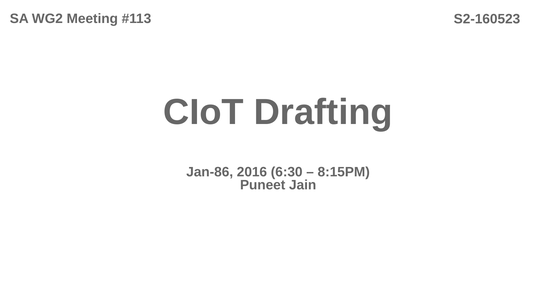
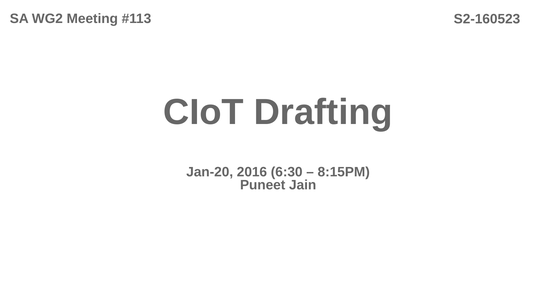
Jan-86: Jan-86 -> Jan-20 (210, 172)
